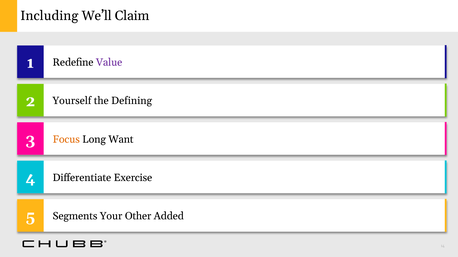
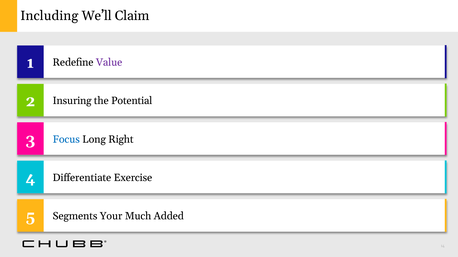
Yourself: Yourself -> Insuring (72, 101)
Defining: Defining -> Potential (132, 101)
Focus colour: orange -> blue (66, 140)
Want: Want -> Right (121, 140)
Other: Other -> Much (138, 217)
